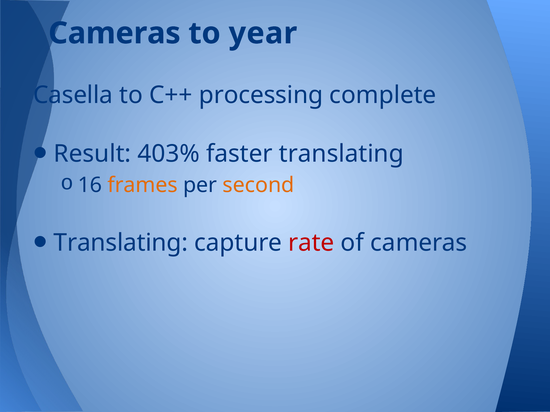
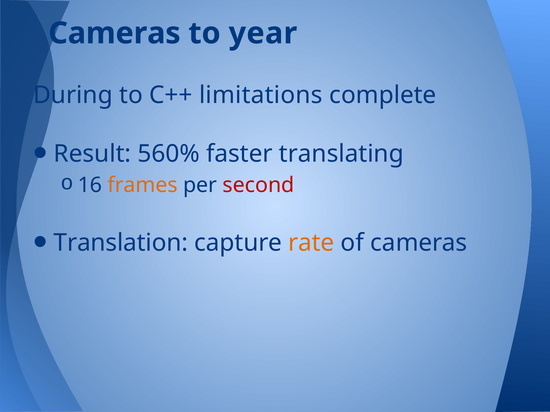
Casella: Casella -> During (73, 95)
processing: processing -> limitations (261, 95)
403%: 403% -> 560% (169, 154)
second colour: orange -> red (259, 185)
Translating: Translating -> Translation (121, 243)
rate colour: red -> orange (311, 243)
